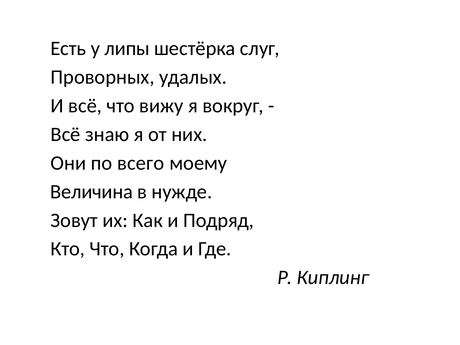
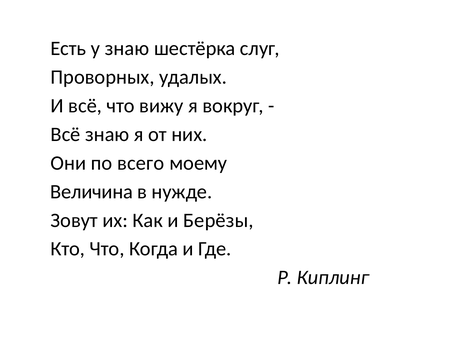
у липы: липы -> знаю (127, 48)
Подряд: Подряд -> Берёзы (218, 220)
